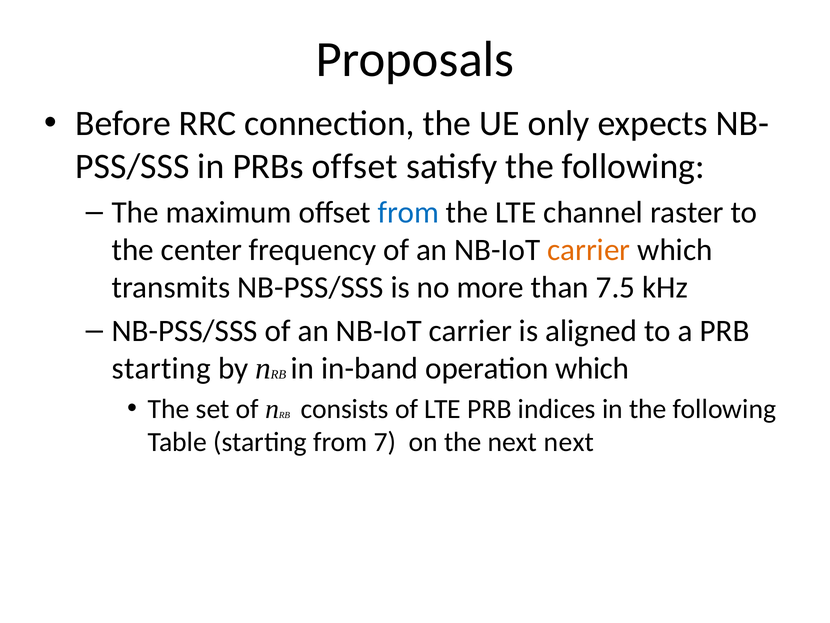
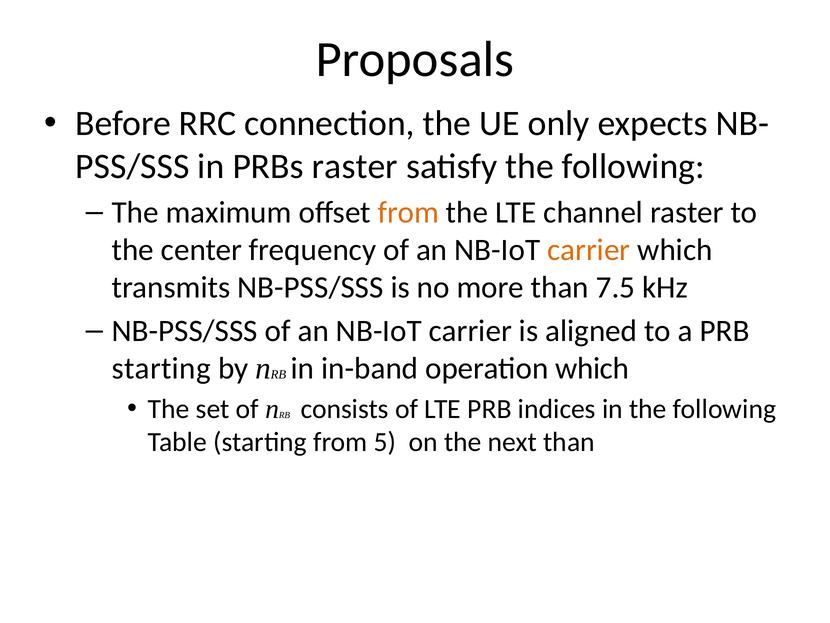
PRBs offset: offset -> raster (355, 166)
from colour: blue -> orange (408, 212)
7: 7 -> 5 (385, 442)
next next: next -> than (569, 442)
